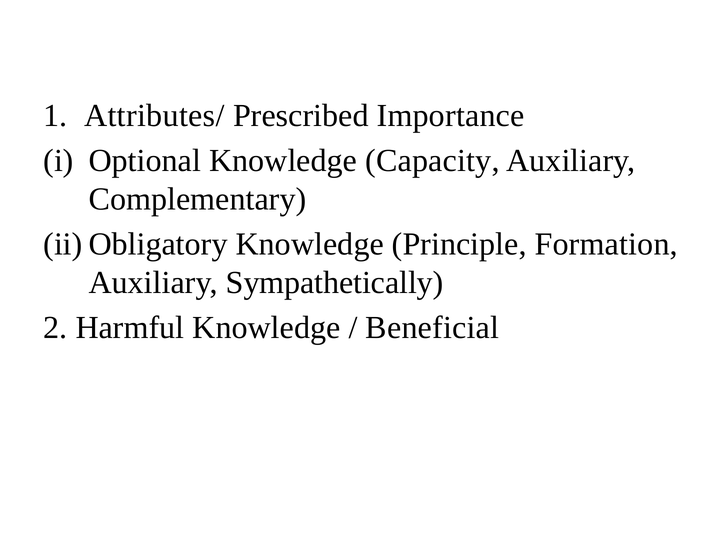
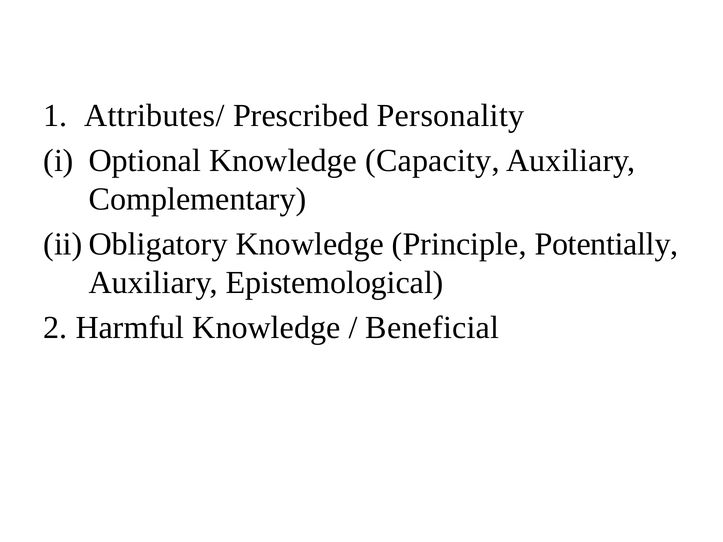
Importance: Importance -> Personality (451, 116)
Formation: Formation -> Potentially (607, 244)
Sympathetically: Sympathetically -> Epistemological (335, 283)
